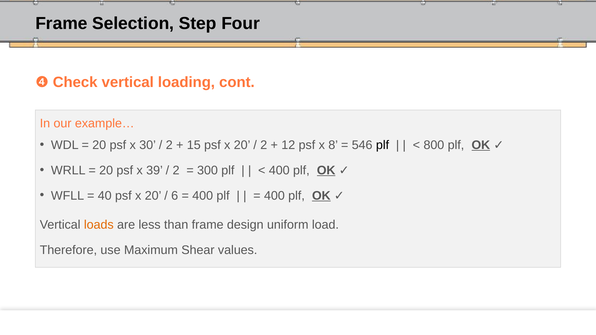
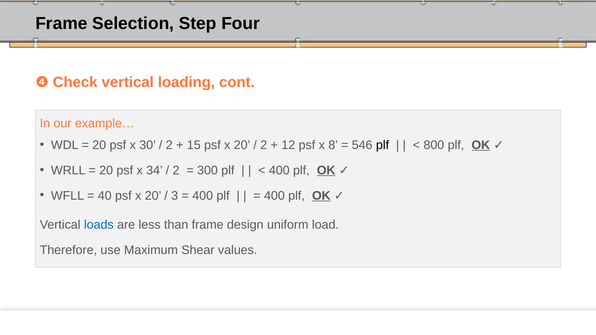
39: 39 -> 34 (154, 170)
6: 6 -> 3 (175, 196)
loads colour: orange -> blue (99, 225)
